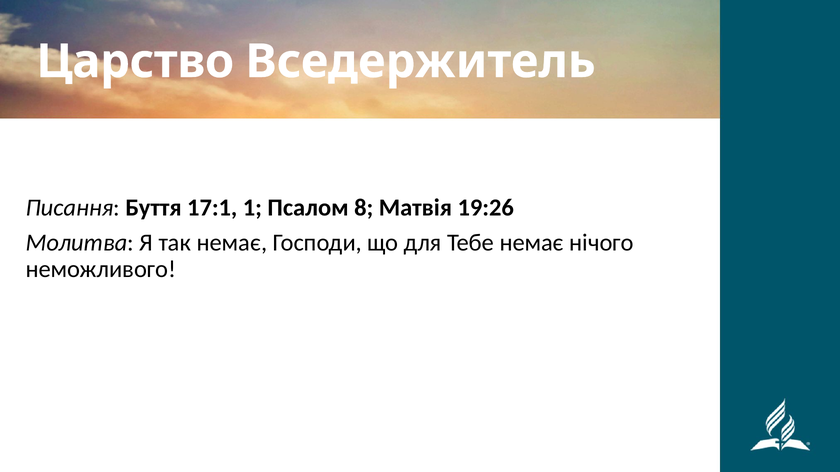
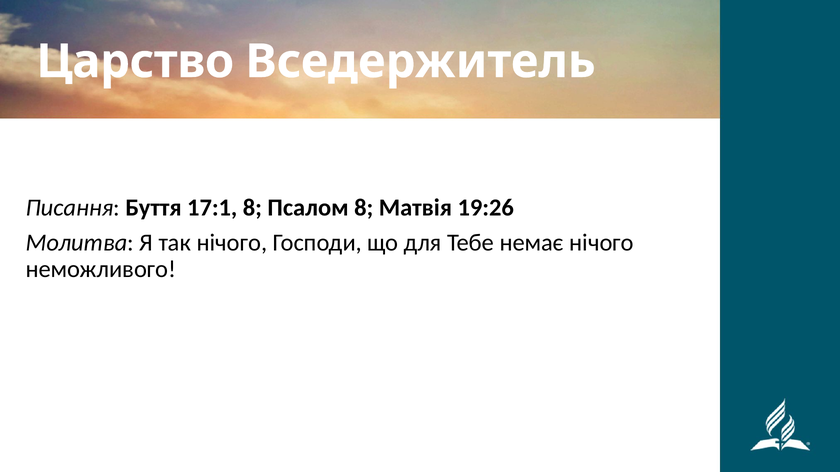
17:1 1: 1 -> 8 (252, 208)
так немає: немає -> нічого (232, 243)
